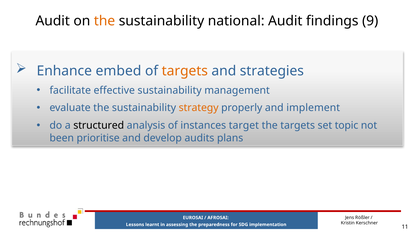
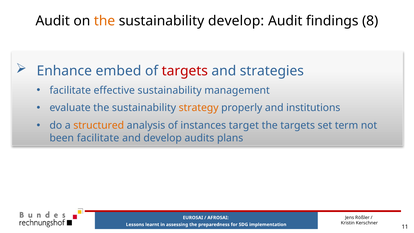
sustainability national: national -> develop (236, 21)
9: 9 -> 8 (370, 21)
targets colour: orange -> red (185, 71)
implement: implement -> institutions (313, 108)
structured colour: black -> orange (99, 125)
topic: topic -> term (347, 125)
been prioritise: prioritise -> facilitate (98, 138)
